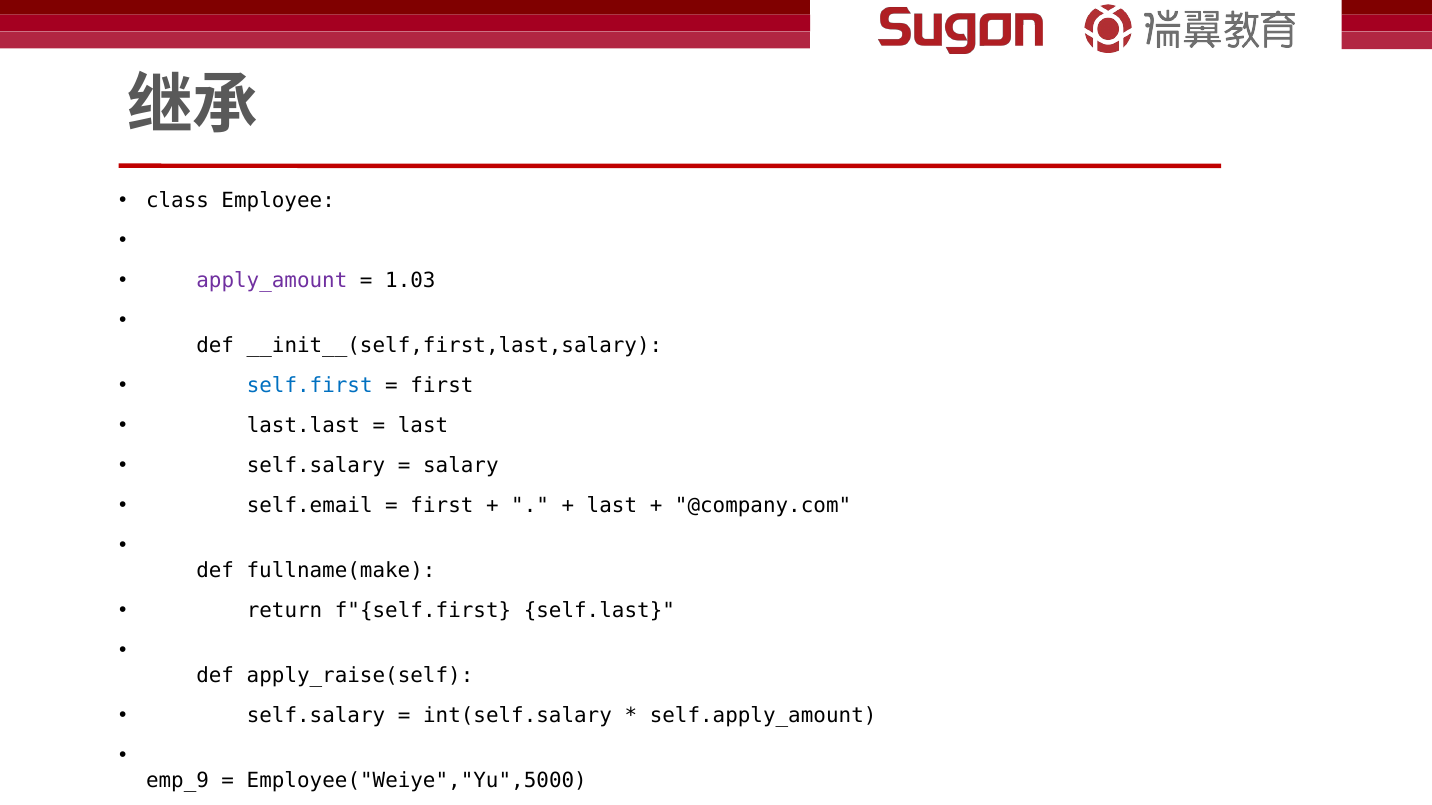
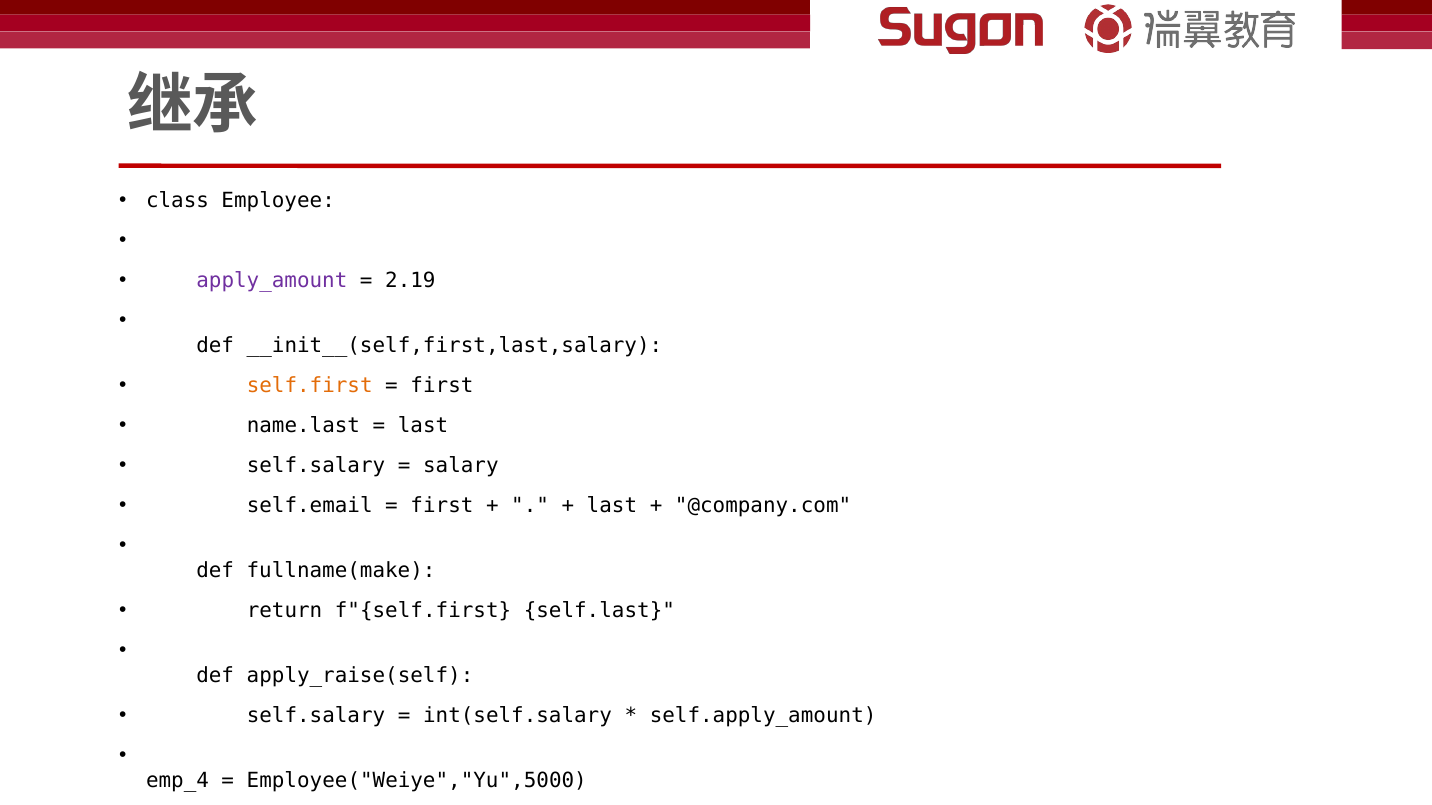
1.03: 1.03 -> 2.19 (410, 281)
self.first colour: blue -> orange (310, 386)
last.last: last.last -> name.last (303, 426)
emp_9: emp_9 -> emp_4 (177, 781)
